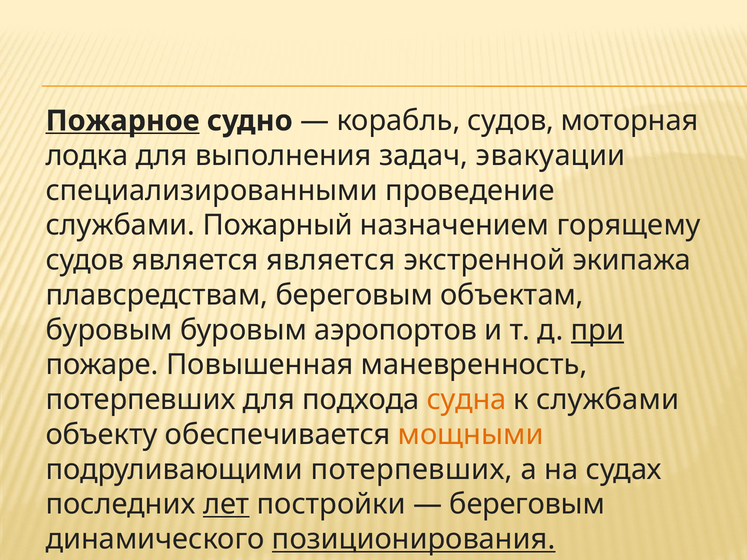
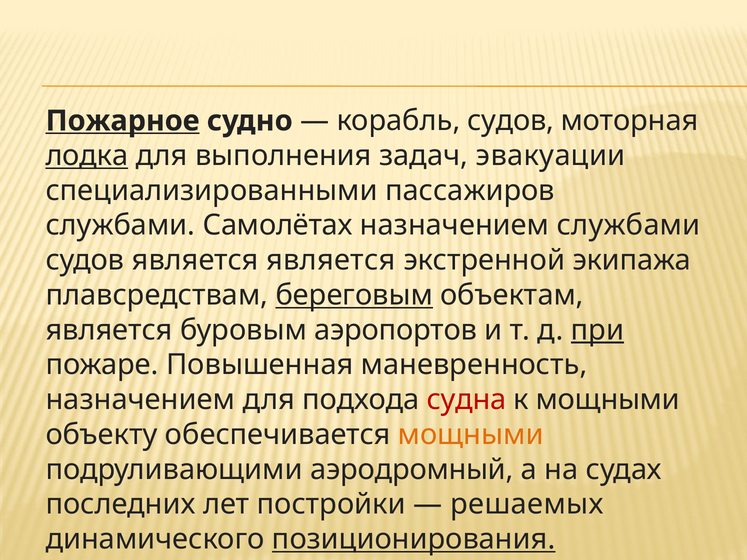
лодка underline: none -> present (87, 156)
проведение: проведение -> пассажиров (470, 191)
Пожарный: Пожарный -> Самолётах (278, 226)
назначением горящему: горящему -> службами (629, 226)
береговым underline: none -> present (354, 295)
буровым: буровым -> является (109, 330)
потерпевших: потерпевших -> назначением (140, 400)
судна colour: orange -> red (467, 400)
к службами: службами -> мощными (608, 400)
подруливающими потерпевших: потерпевших -> аэродромный (412, 470)
лет underline: present -> none (226, 505)
береговым: береговым -> решаемых (527, 505)
